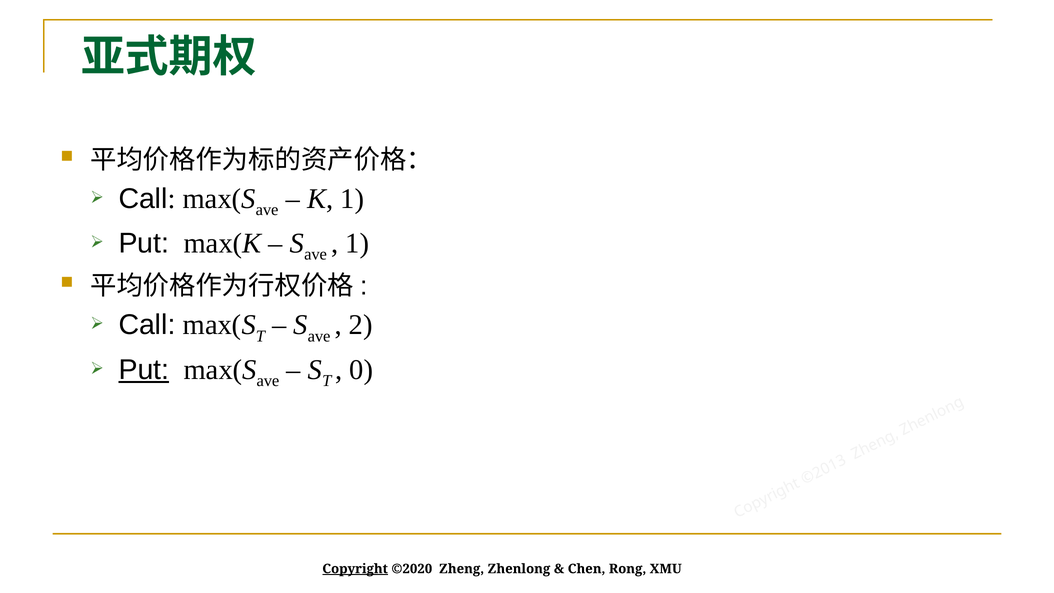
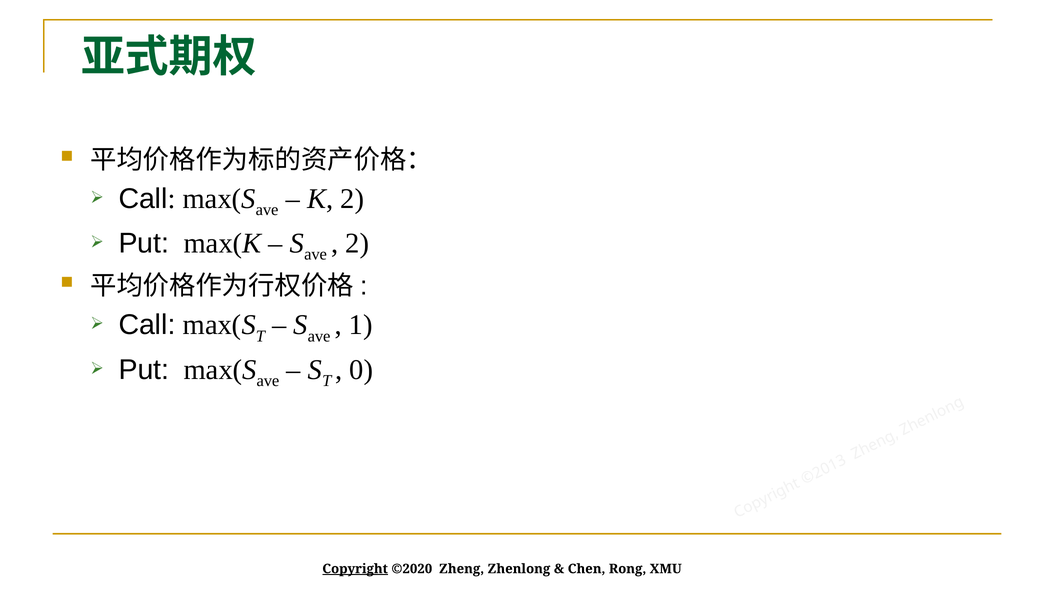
K 1: 1 -> 2 (352, 199)
1: 1 -> 2 (357, 243)
2: 2 -> 1 (361, 325)
Put underline: present -> none (144, 370)
